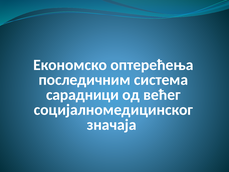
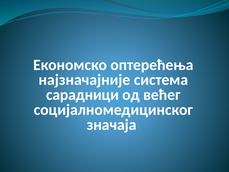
последичним: последичним -> најзначајније (84, 80)
